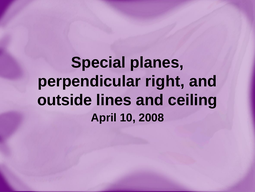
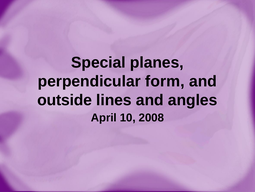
right: right -> form (165, 81)
ceiling: ceiling -> angles (193, 100)
